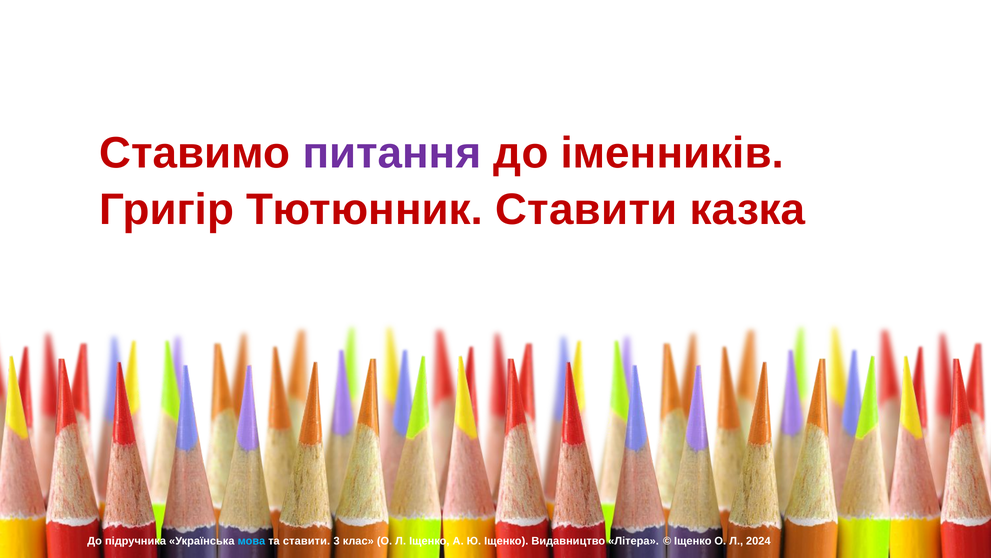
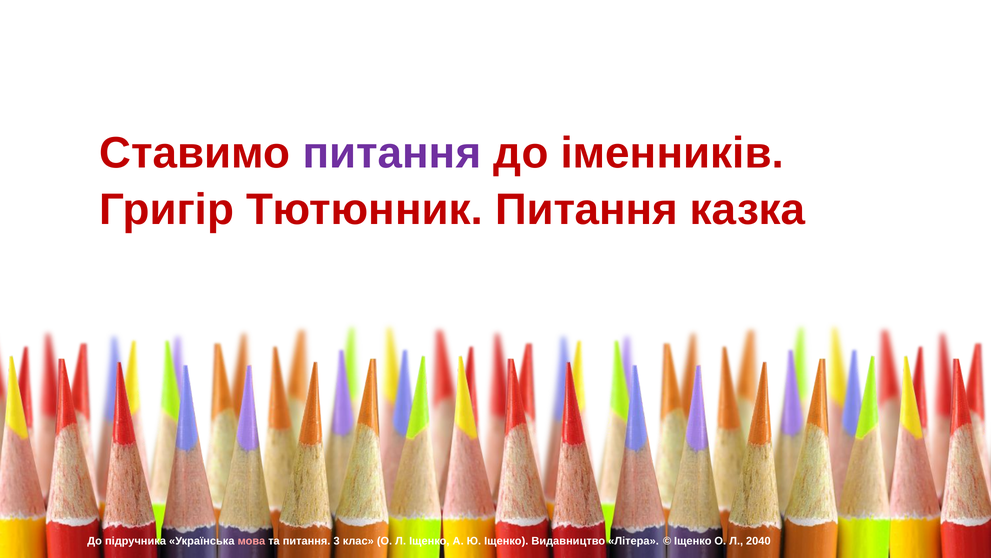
Тютюнник Ставити: Ставити -> Питання (587, 209)
мова colour: light blue -> pink (251, 541)
та ставити: ставити -> питання (307, 541)
2024: 2024 -> 2040 (758, 541)
